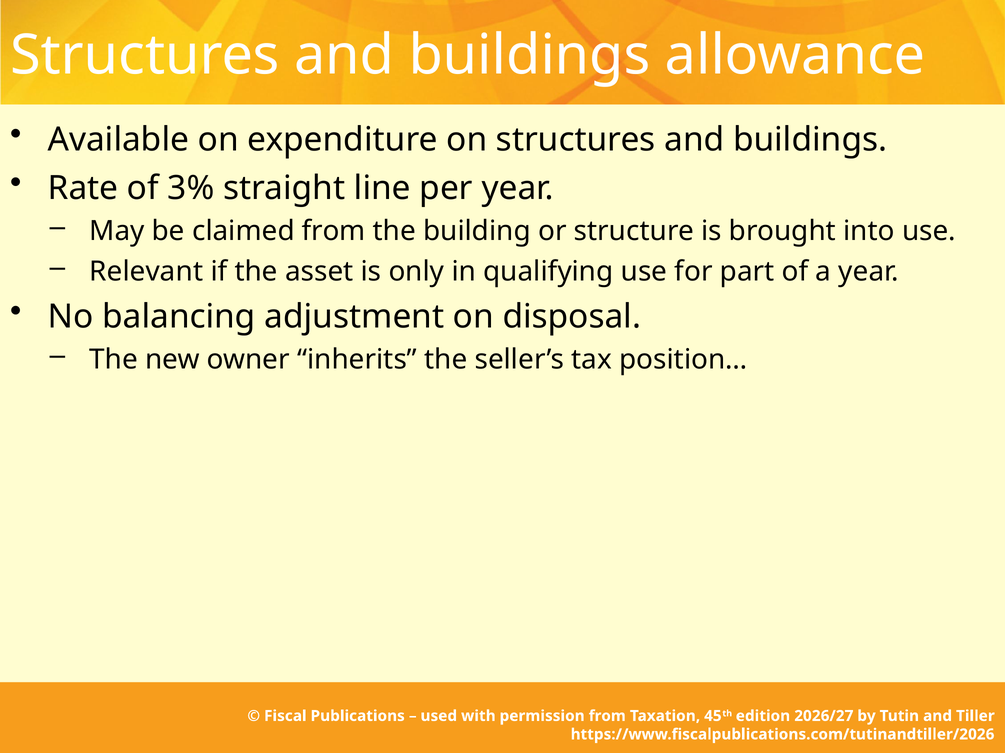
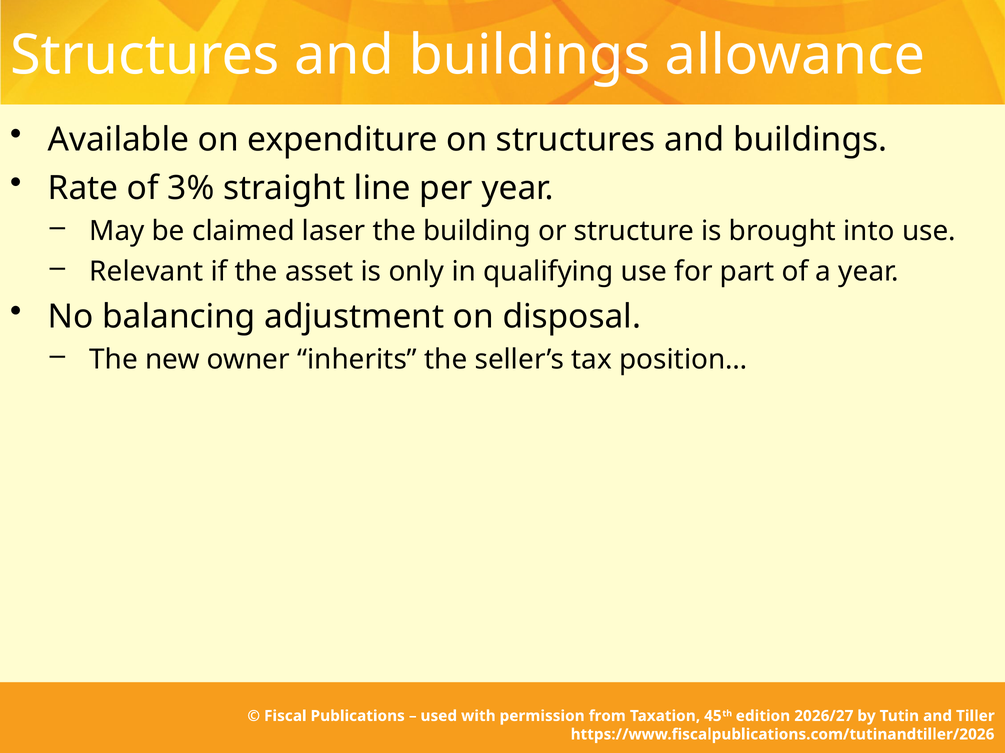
claimed from: from -> laser (334, 231)
